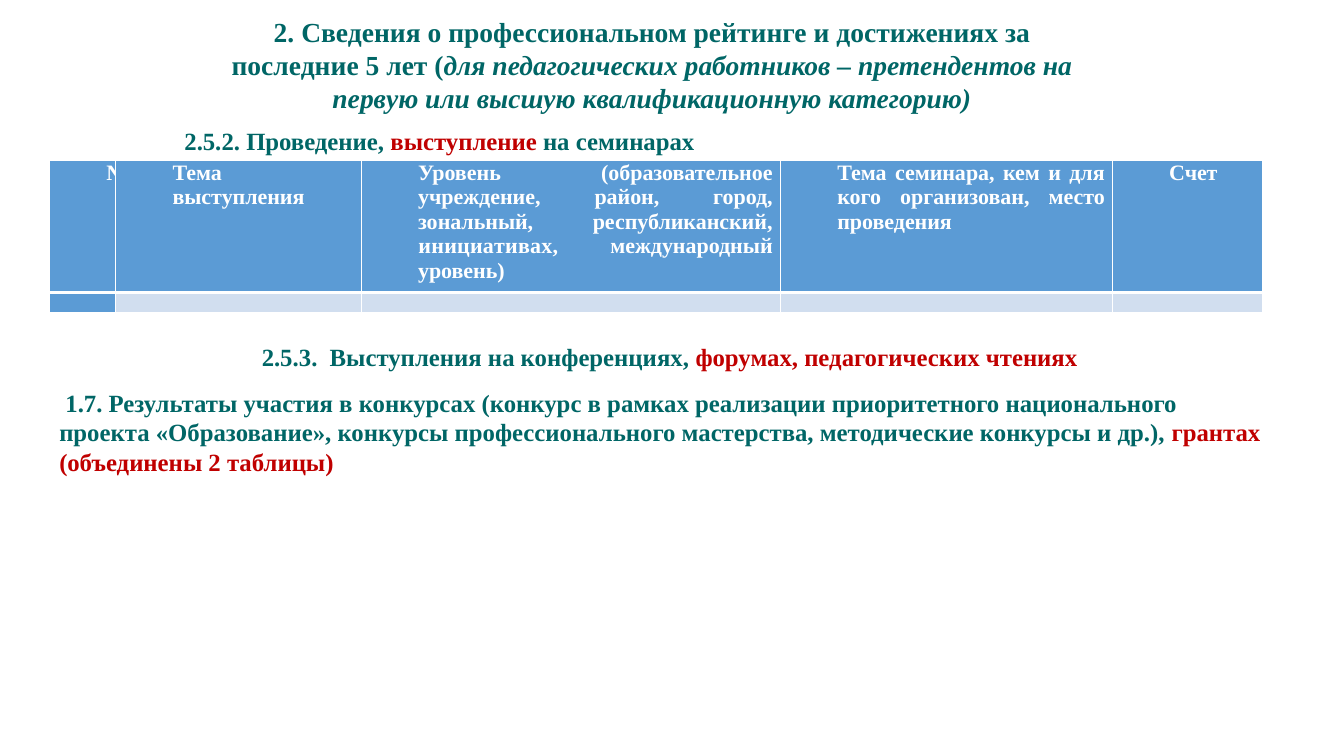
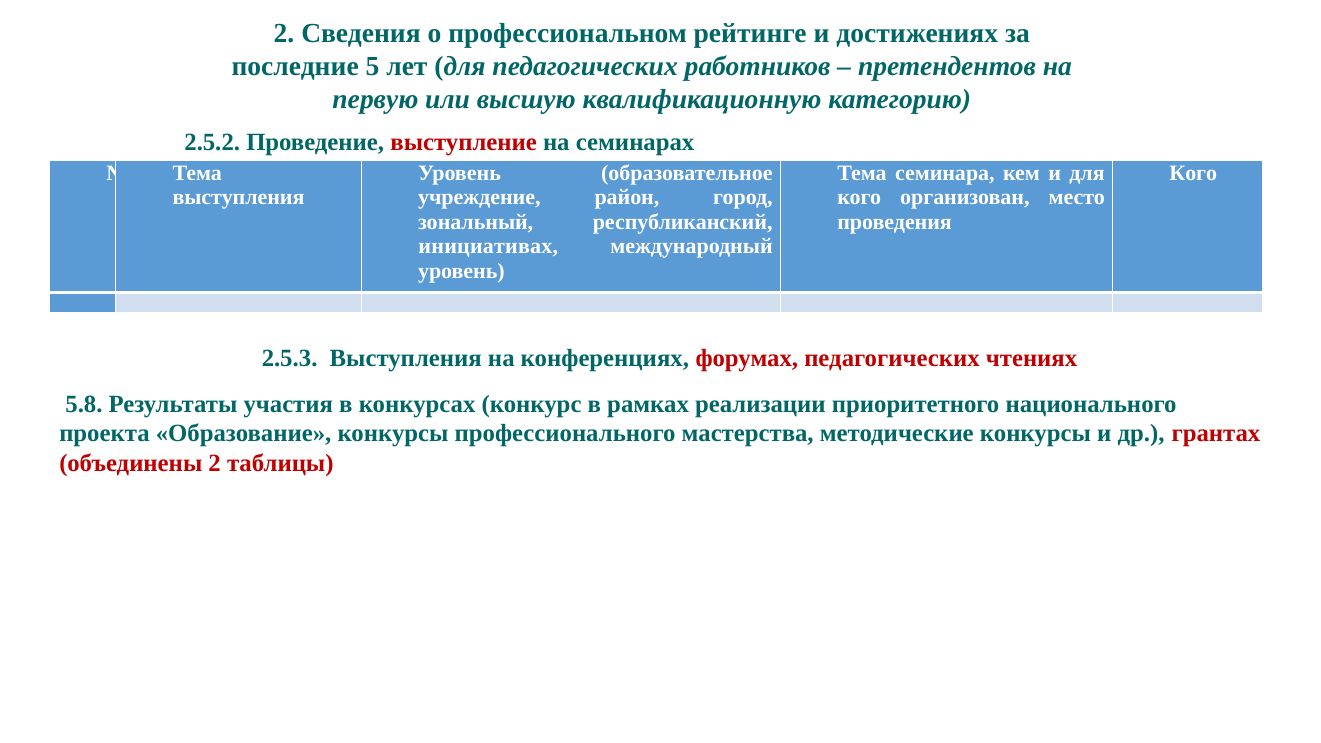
Счет: Счет -> Кого (1193, 173)
1.7: 1.7 -> 5.8 (84, 404)
